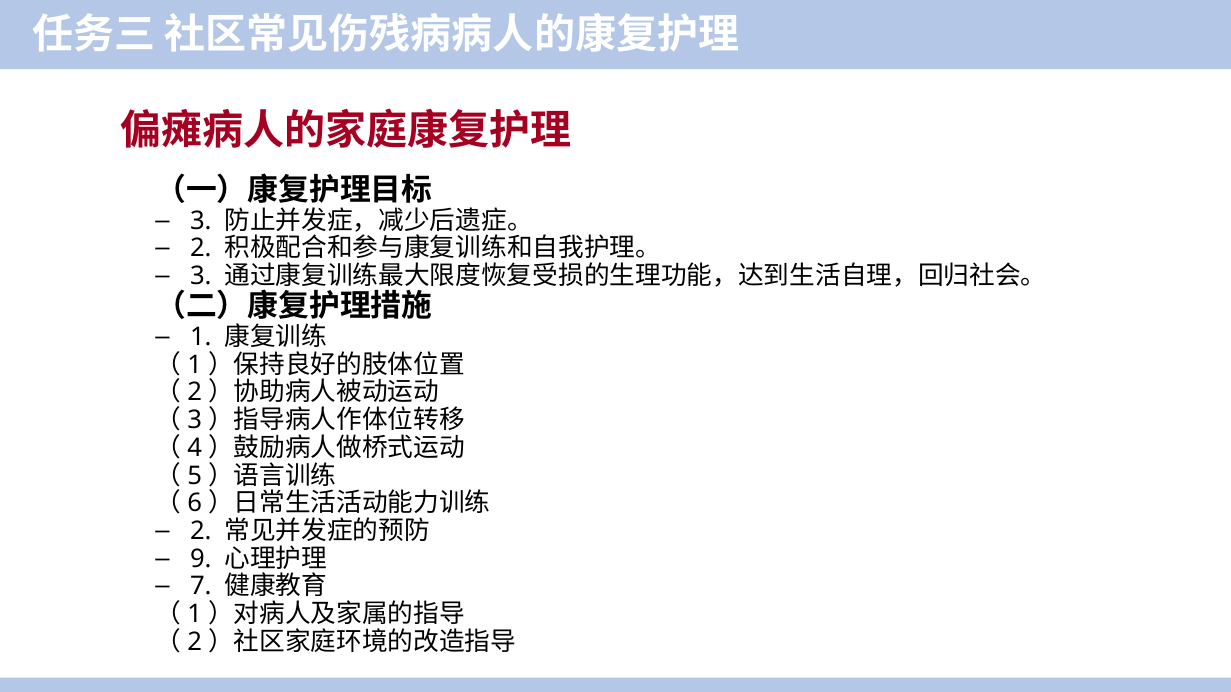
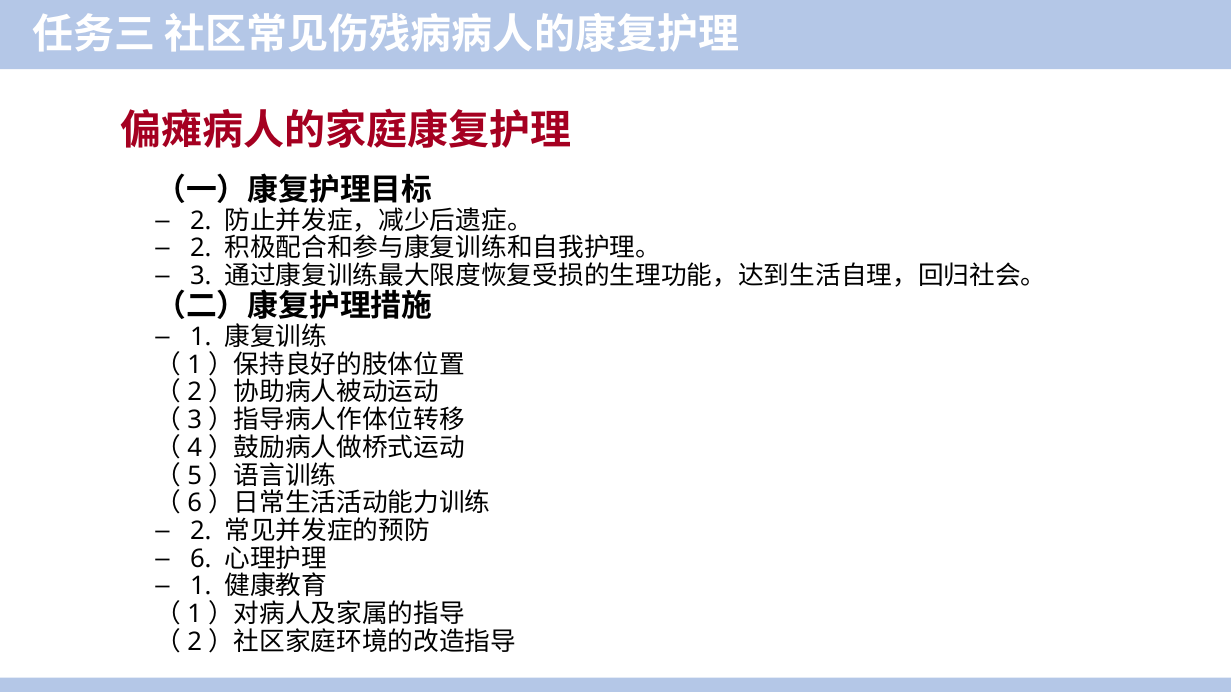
3: 3 -> 2 (201, 221)
9: 9 -> 6 (201, 559)
7: 7 -> 1 (201, 587)
